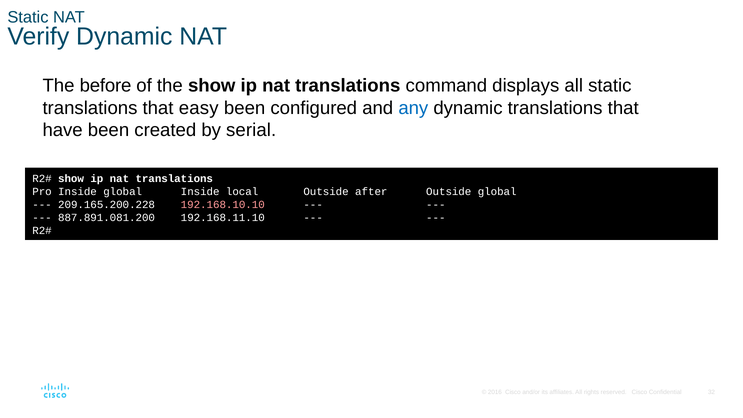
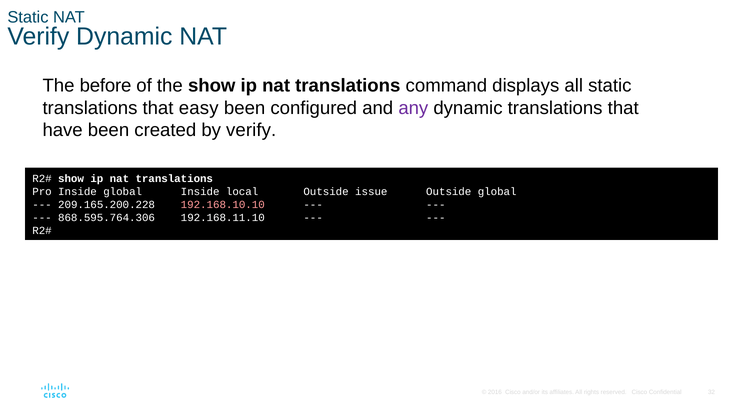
any colour: blue -> purple (413, 108)
by serial: serial -> verify (251, 130)
after: after -> issue (371, 192)
887.891.081.200: 887.891.081.200 -> 868.595.764.306 (107, 218)
